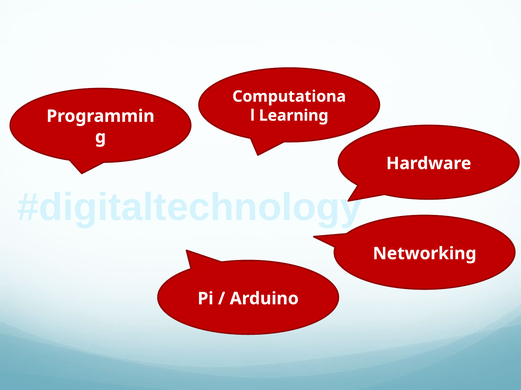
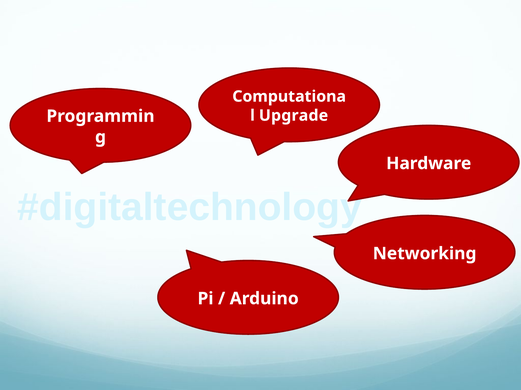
Learning: Learning -> Upgrade (294, 116)
